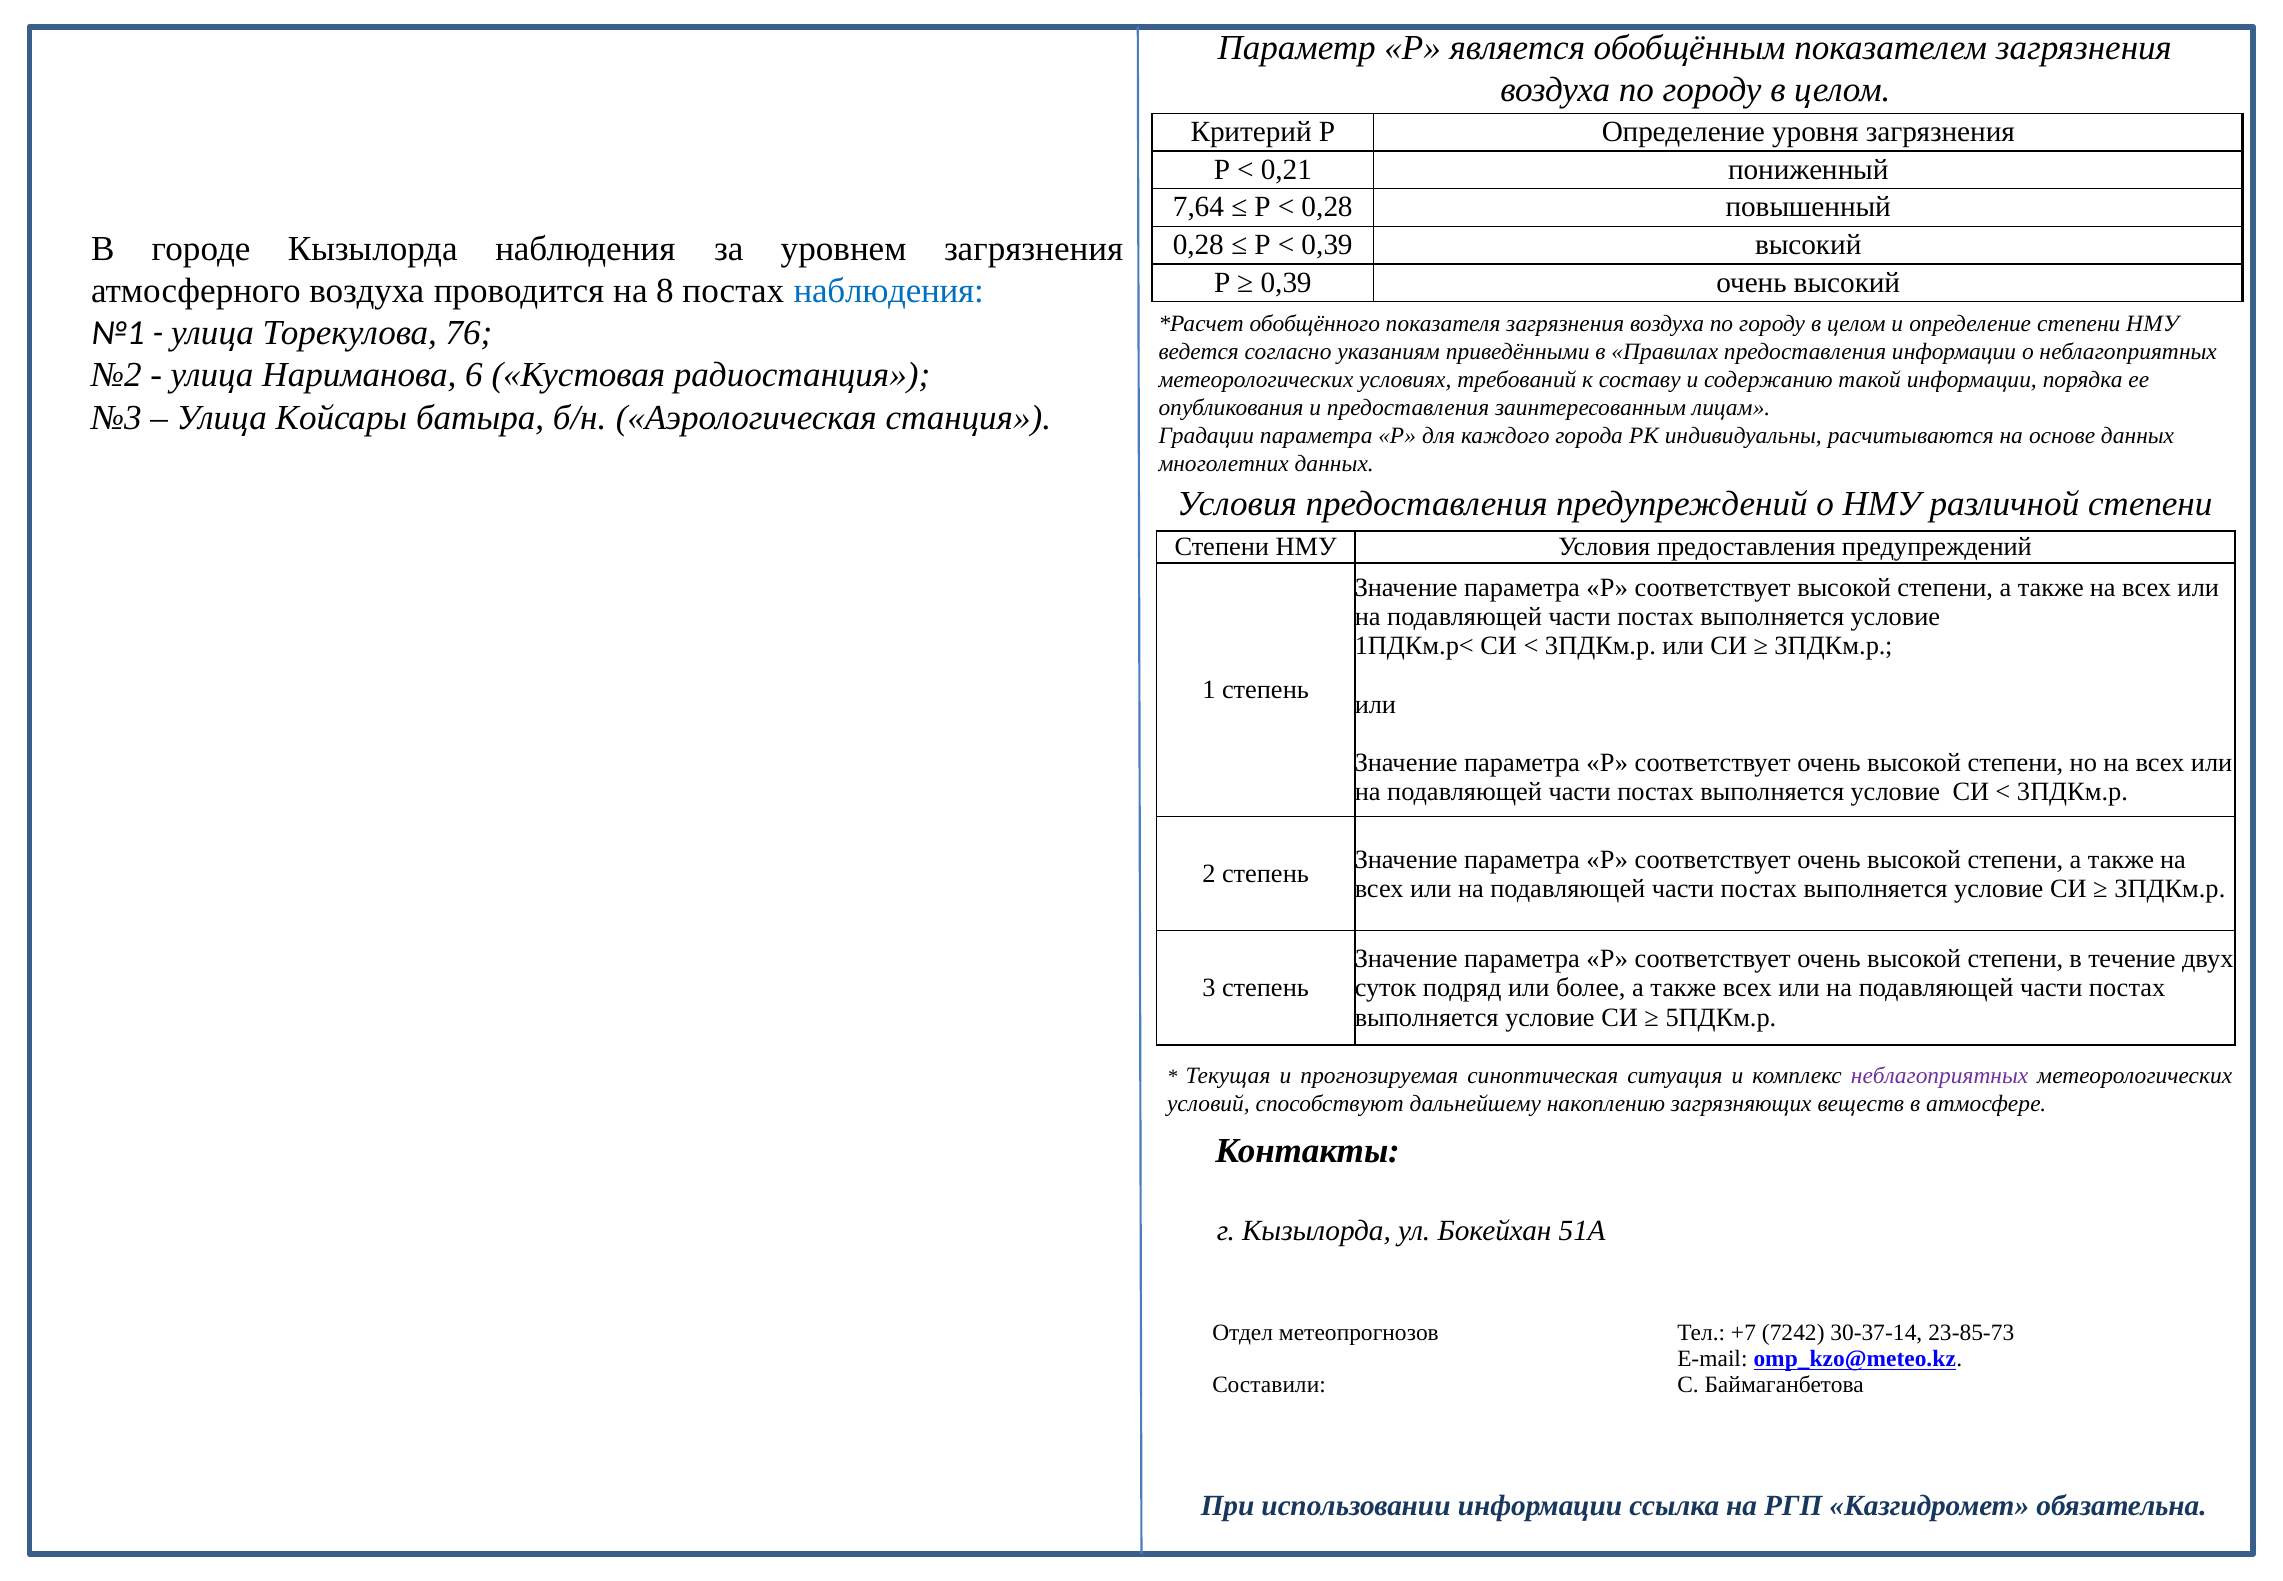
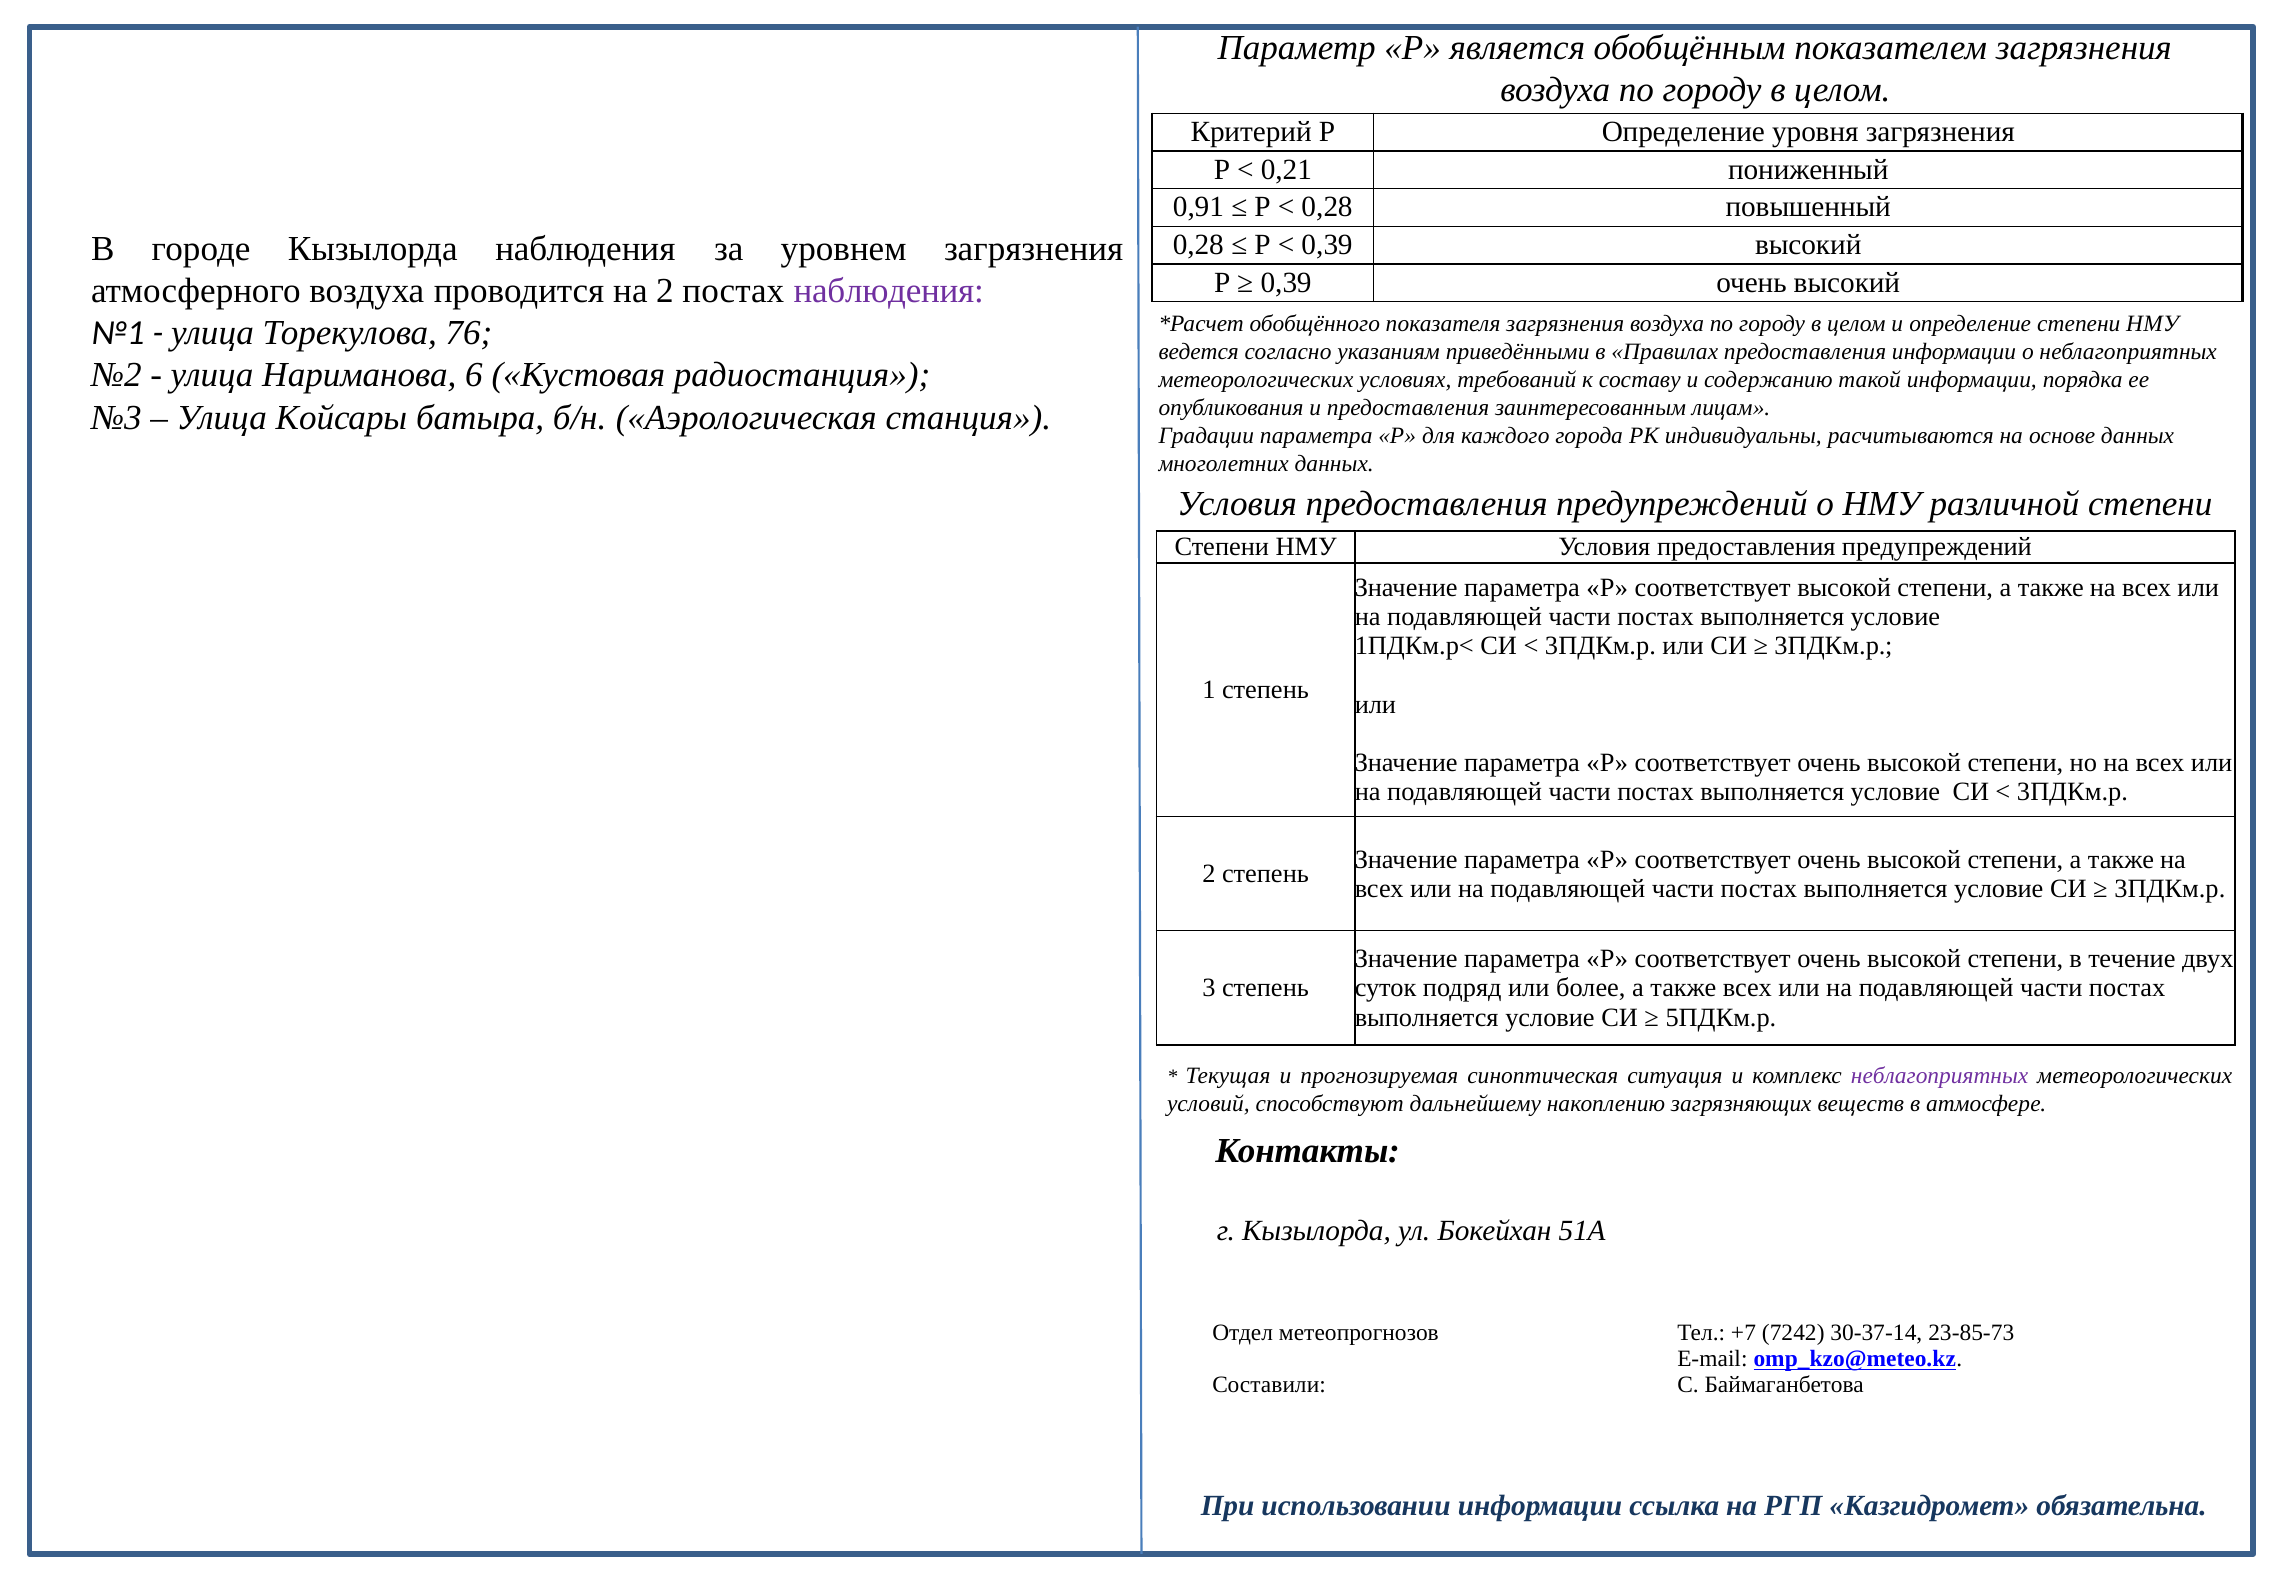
7,64: 7,64 -> 0,91 (1198, 207)
на 8: 8 -> 2 (665, 291)
наблюдения colour: blue -> purple (889, 291)
